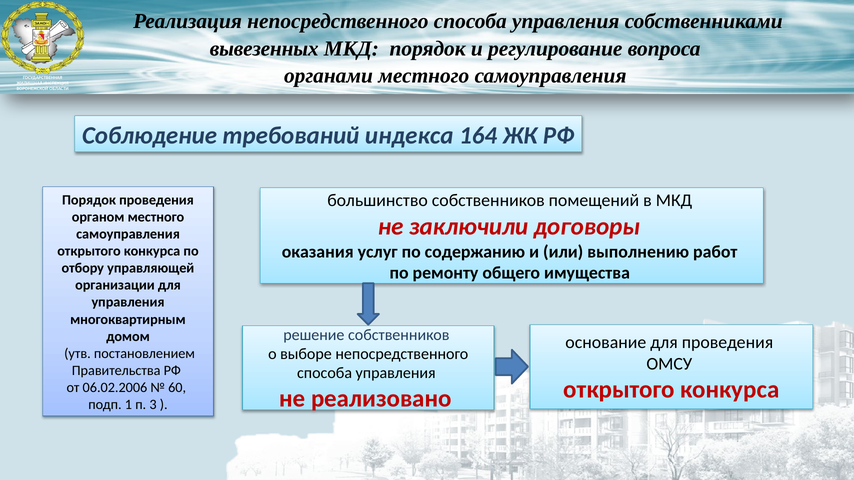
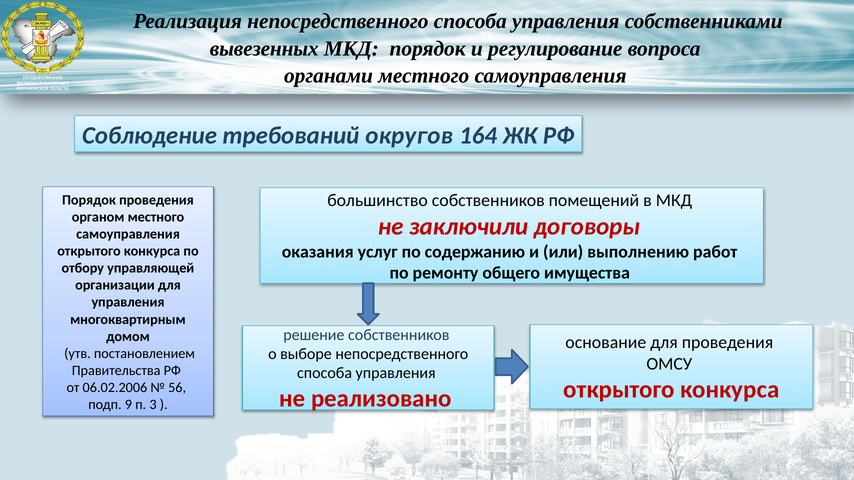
индекса: индекса -> округов (409, 136)
60: 60 -> 56 (177, 388)
1: 1 -> 9 (128, 405)
